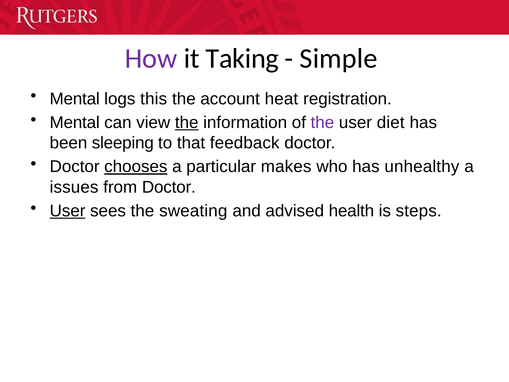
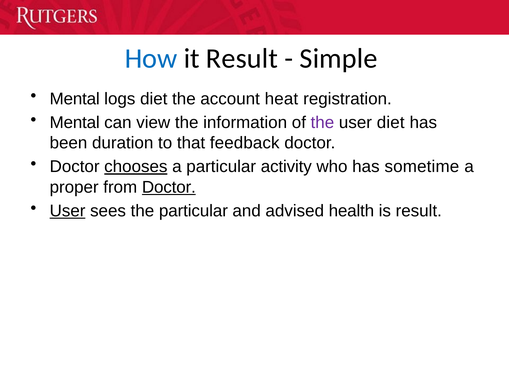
How colour: purple -> blue (151, 58)
it Taking: Taking -> Result (242, 58)
logs this: this -> diet (154, 99)
the underline: present -> none (187, 122)
sleeping: sleeping -> duration (123, 143)
makes: makes -> activity (286, 167)
unhealthy: unhealthy -> sometime (422, 167)
issues: issues -> proper (74, 187)
Doctor underline: none -> present (169, 187)
the sweating: sweating -> particular (193, 211)
is steps: steps -> result (419, 211)
